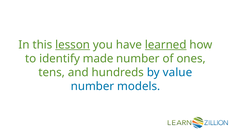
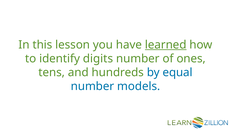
lesson underline: present -> none (73, 45)
made: made -> digits (98, 59)
value: value -> equal (178, 72)
